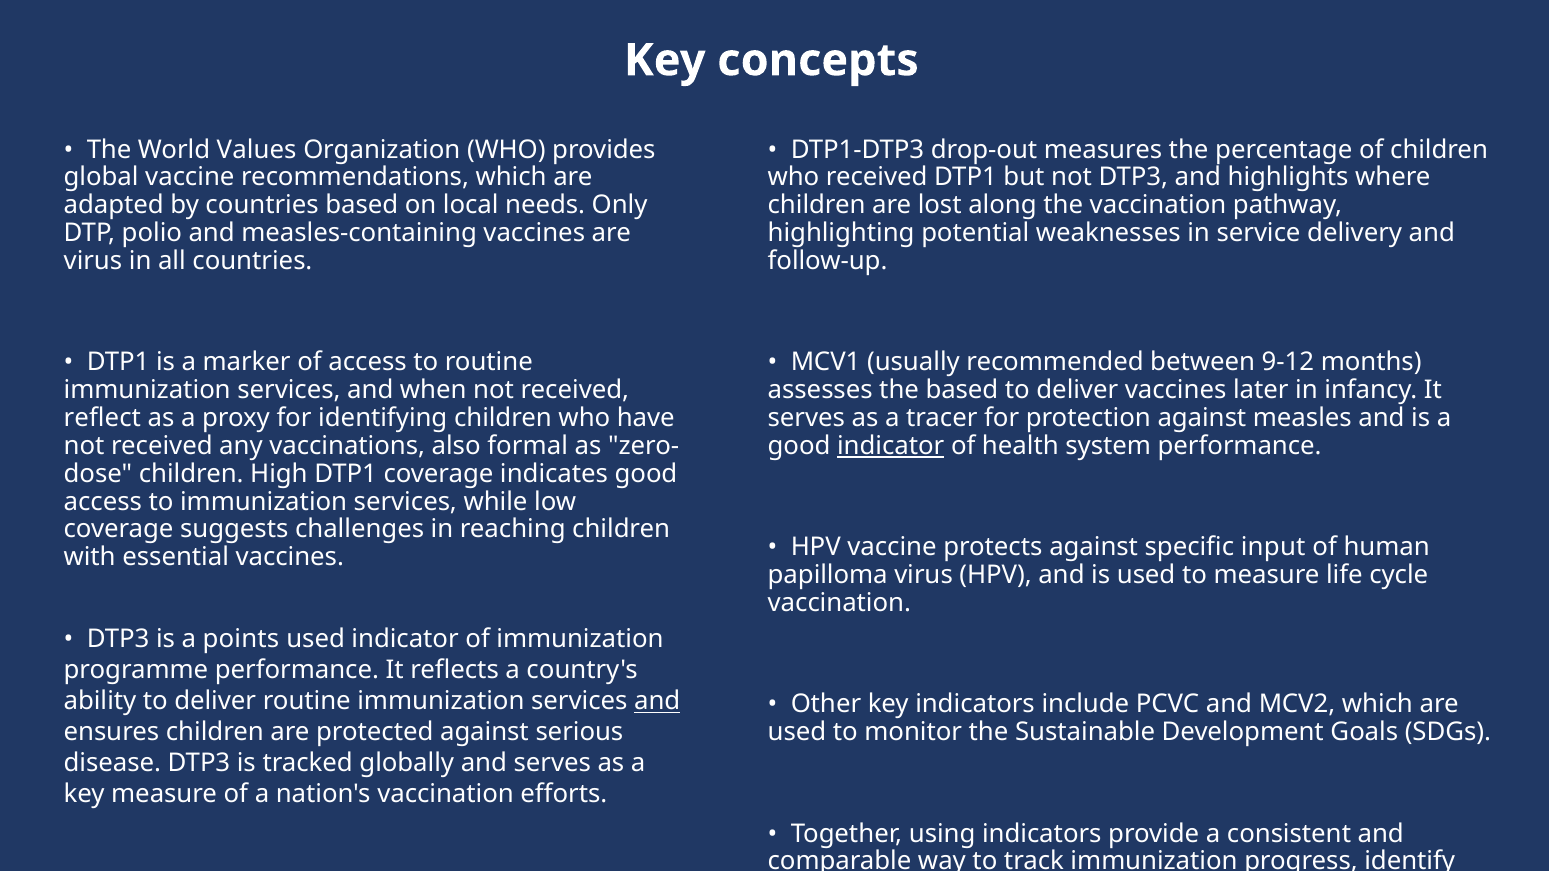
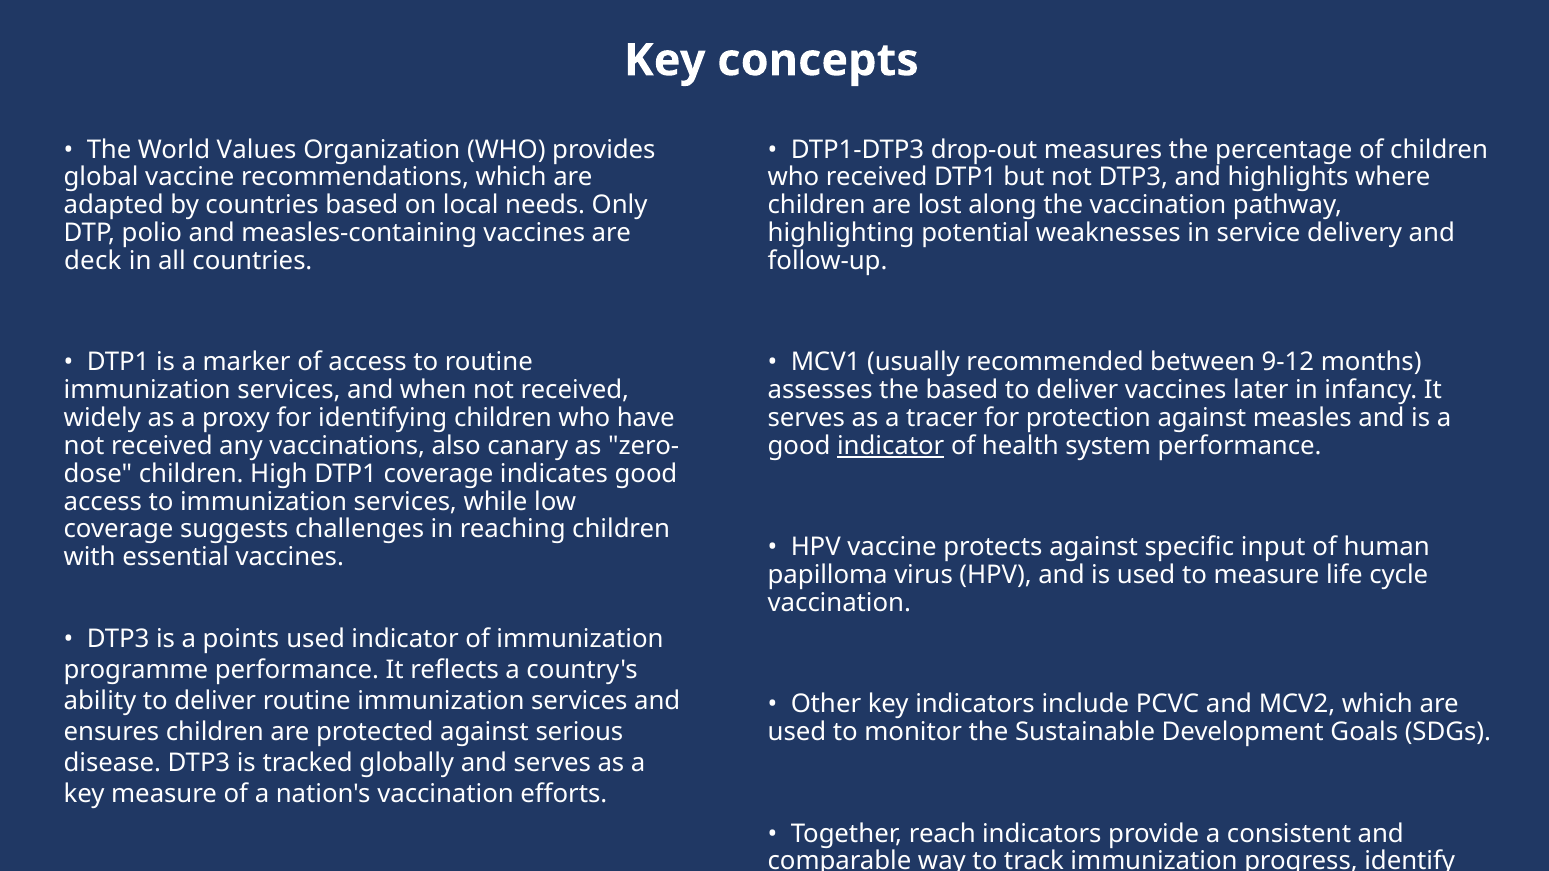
virus: virus -> deck (93, 261)
reflect: reflect -> widely (102, 418)
formal: formal -> canary (528, 446)
and underline: present -> none (657, 701)
using: using -> reach (942, 834)
